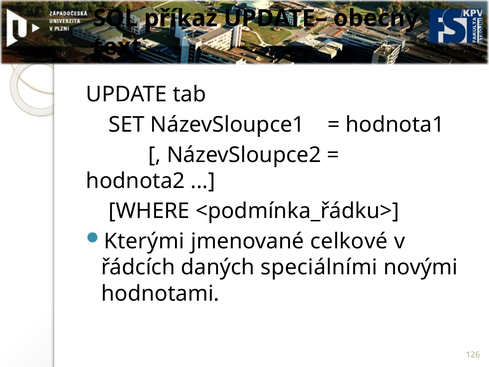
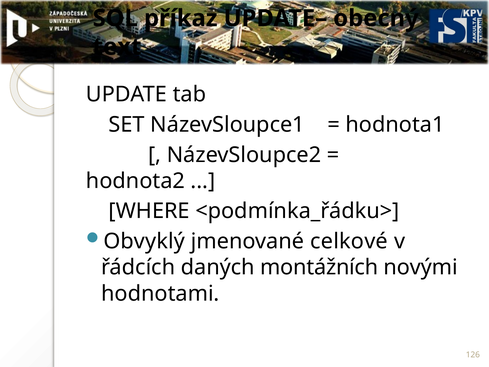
Kterými: Kterými -> Obvyklý (144, 241)
speciálními: speciálními -> montážních (319, 267)
